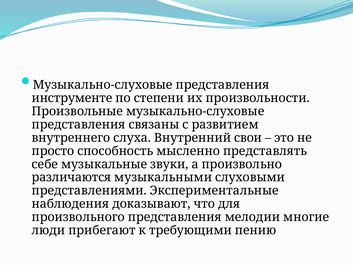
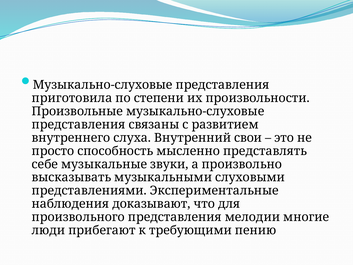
инструменте: инструменте -> приготовила (72, 98)
различаются: различаются -> высказывать (71, 177)
